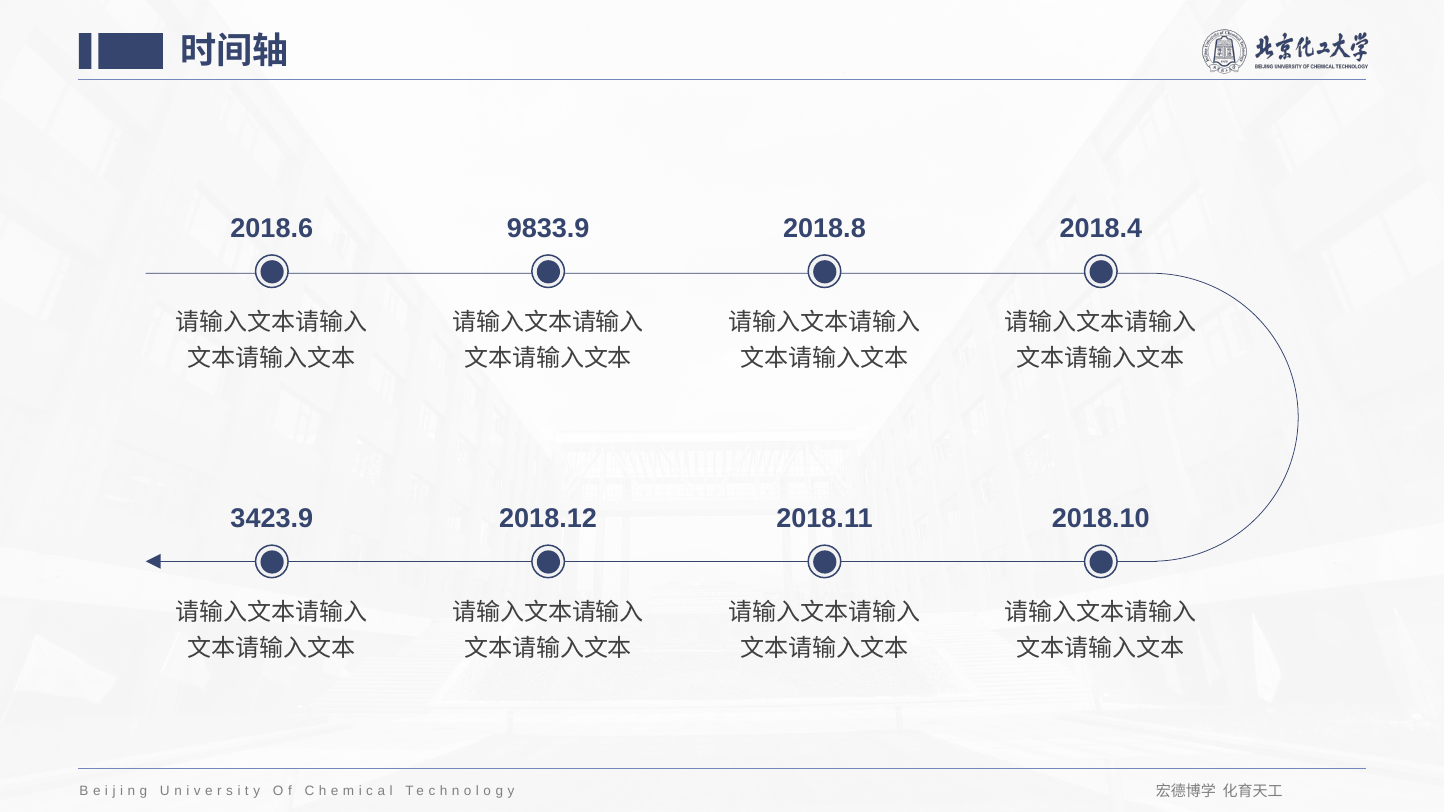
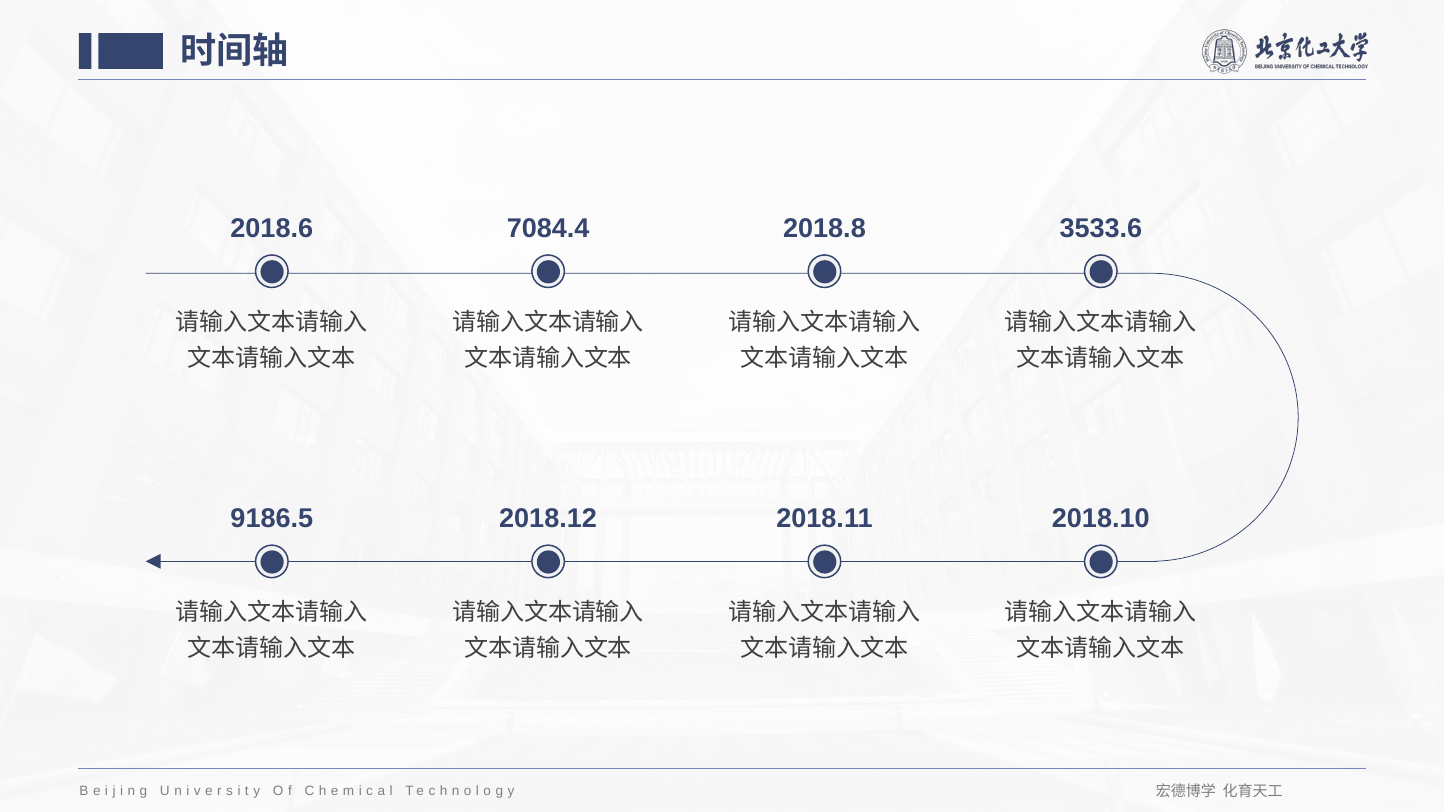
9833.9: 9833.9 -> 7084.4 (548, 228)
2018.4: 2018.4 -> 3533.6 (1101, 228)
3423.9: 3423.9 -> 9186.5 (272, 518)
